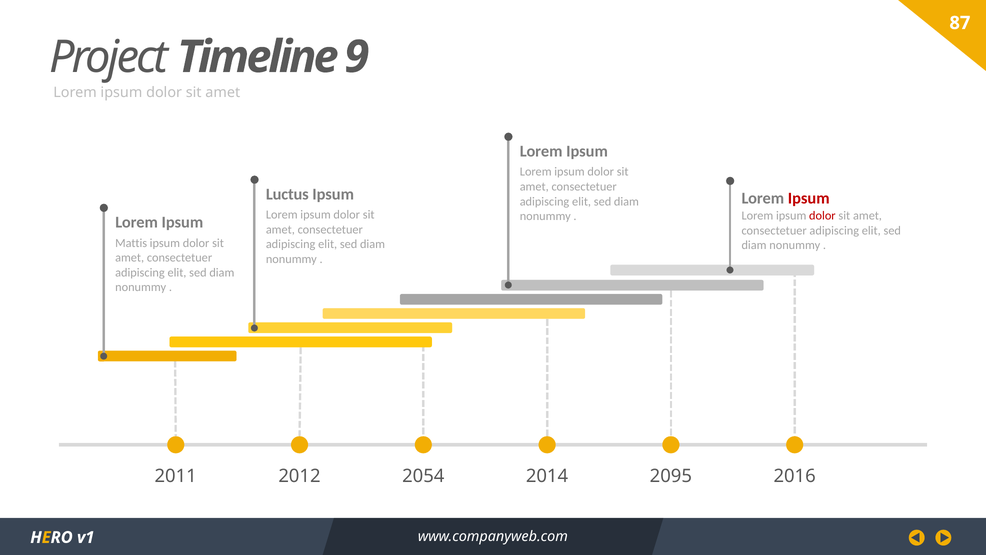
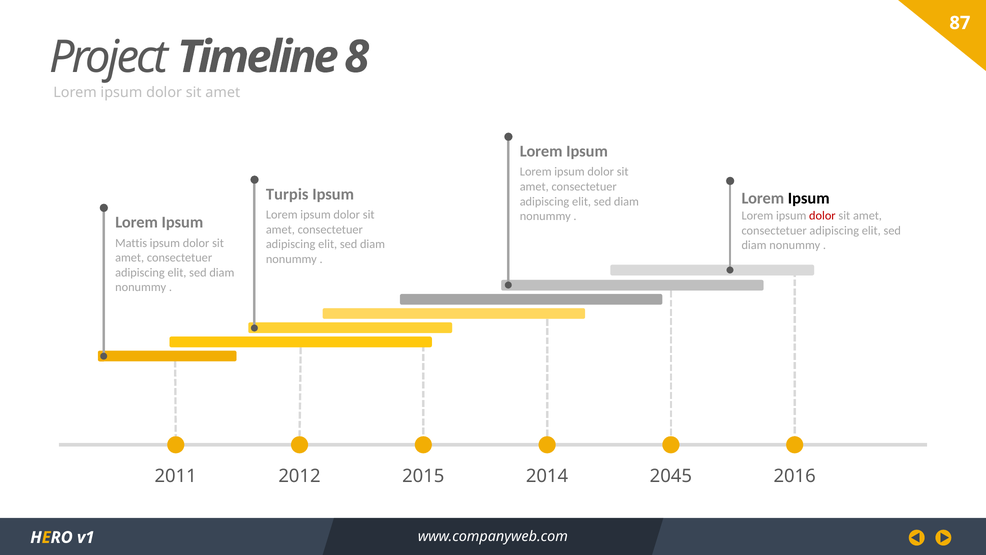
9: 9 -> 8 (357, 57)
Luctus: Luctus -> Turpis (287, 194)
Ipsum colour: red -> black (809, 198)
2054: 2054 -> 2015 (423, 476)
2095: 2095 -> 2045 (671, 476)
